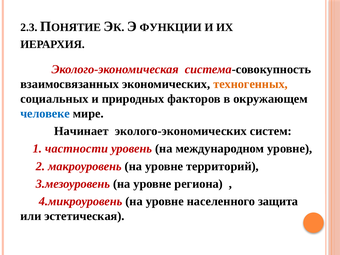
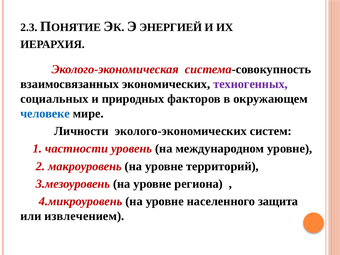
ФУНКЦИИ: ФУНКЦИИ -> ЭНЕРГИЕЙ (171, 27)
техногенных colour: orange -> purple (251, 84)
Начинает: Начинает -> Личности (81, 131)
эстетическая: эстетическая -> извлечением (84, 216)
